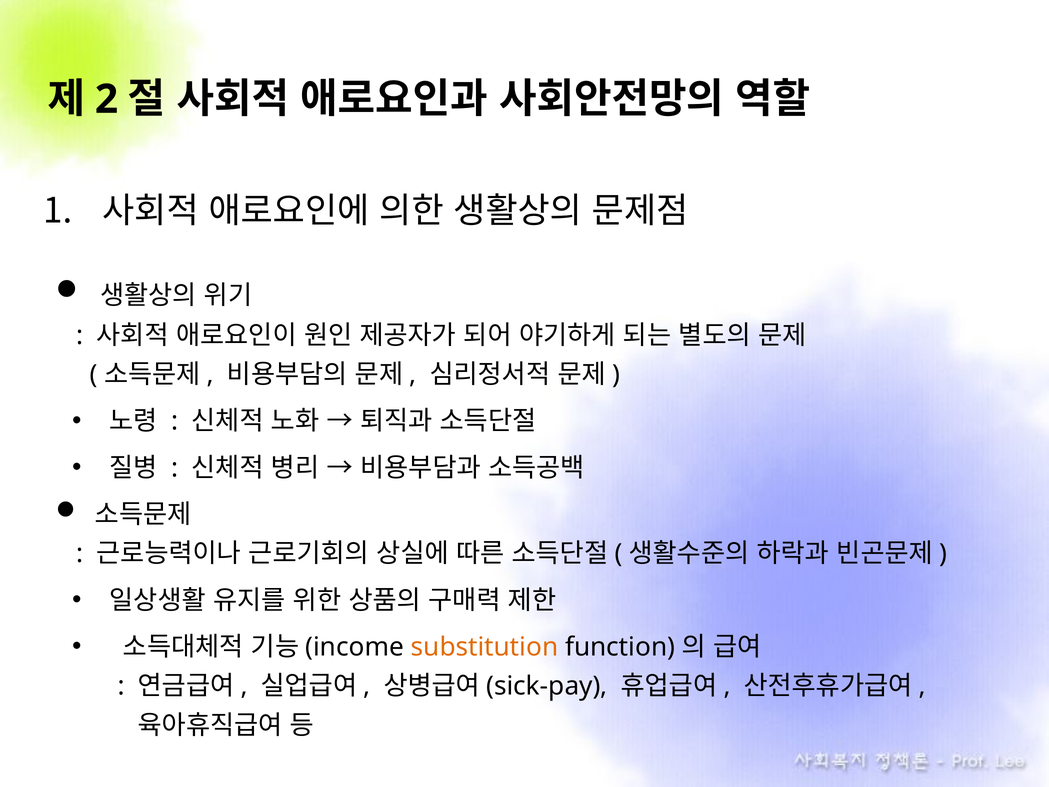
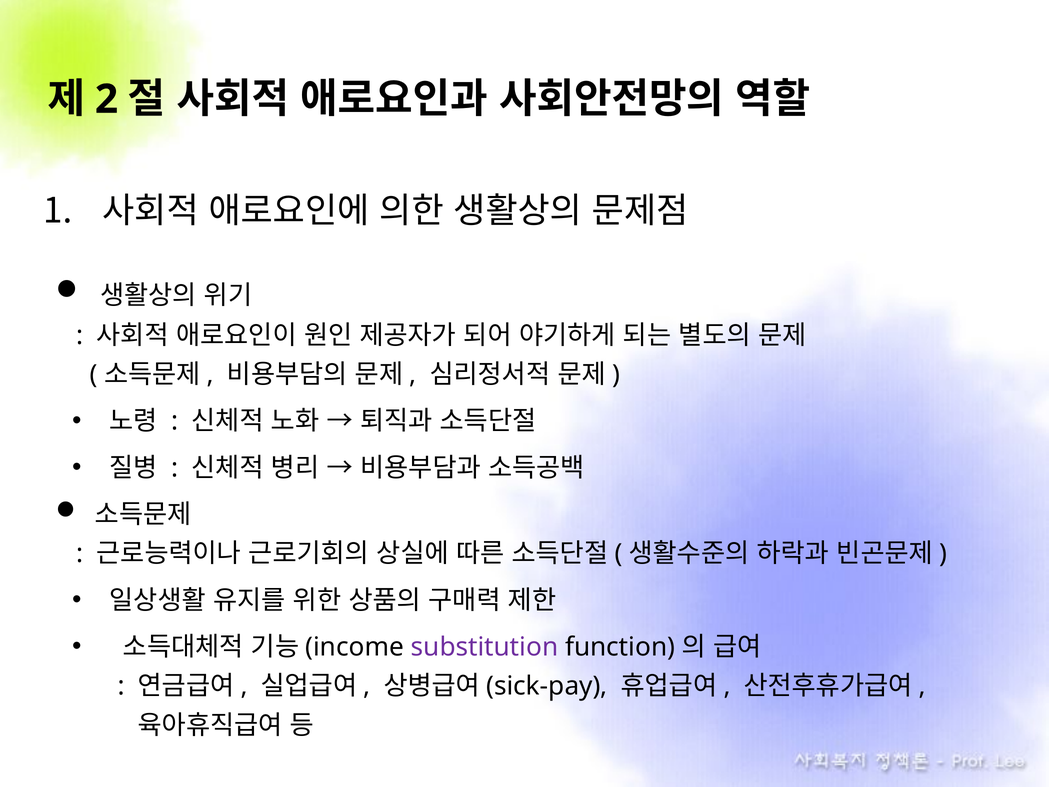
substitution colour: orange -> purple (485, 647)
